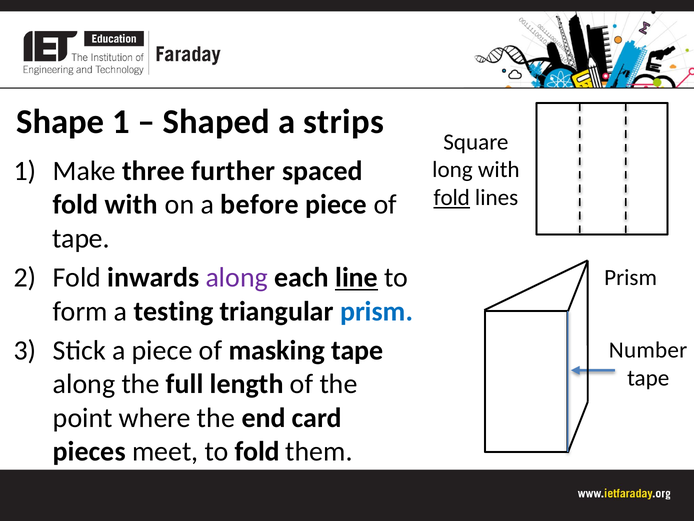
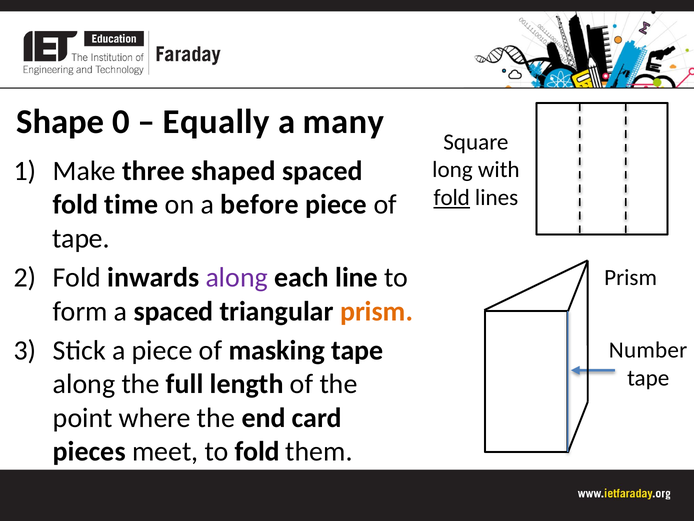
Shape 1: 1 -> 0 (121, 122)
Shaped: Shaped -> Equally (216, 122)
strips: strips -> many (344, 122)
further: further -> shaped (233, 171)
fold with: with -> time (131, 205)
line underline: present -> none (357, 277)
a testing: testing -> spaced (174, 311)
prism colour: blue -> orange (377, 311)
